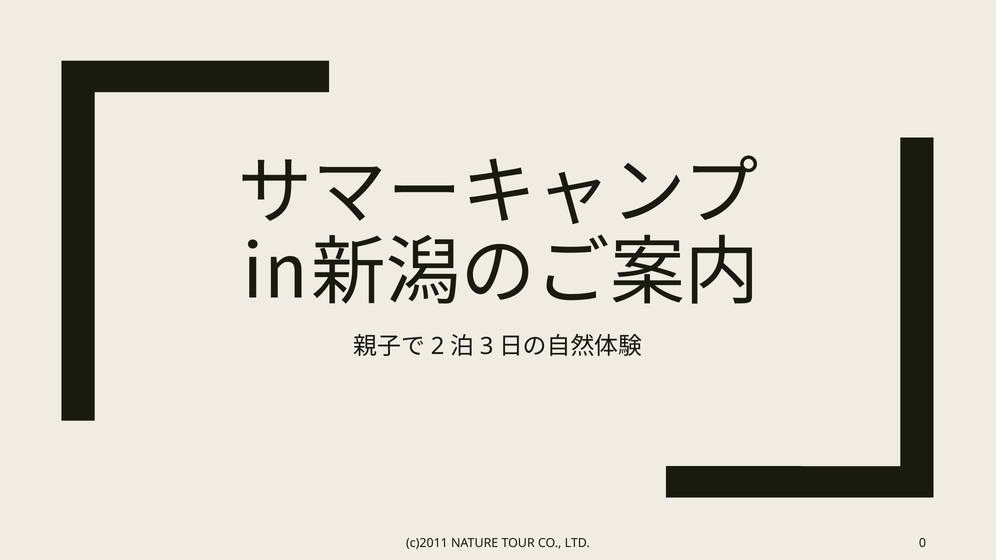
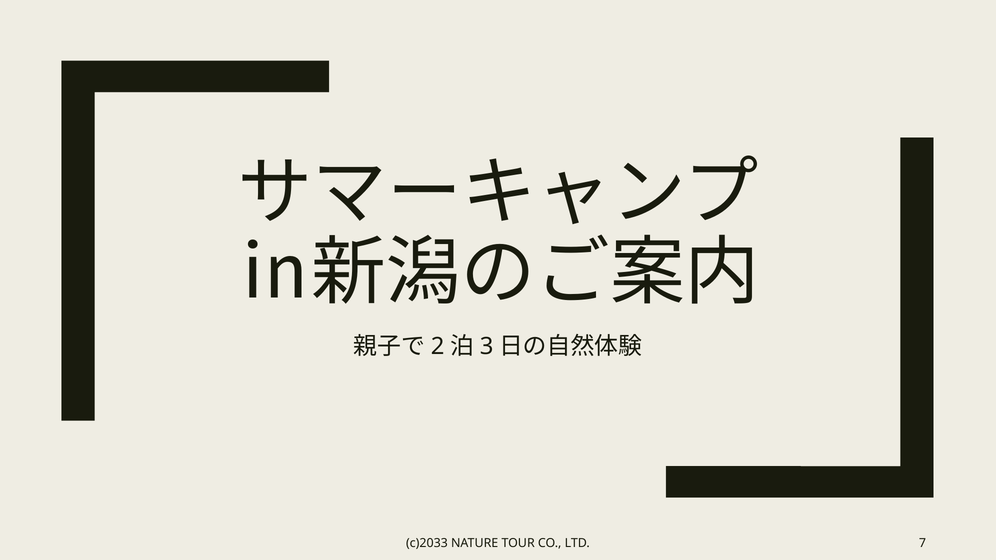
c)2011: c)2011 -> c)2033 (427, 544)
0: 0 -> 7 (922, 544)
